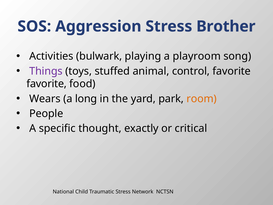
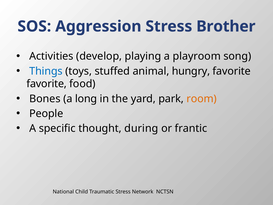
bulwark: bulwark -> develop (99, 56)
Things colour: purple -> blue (46, 71)
control: control -> hungry (191, 71)
Wears: Wears -> Bones (45, 99)
exactly: exactly -> during (141, 128)
critical: critical -> frantic (191, 128)
